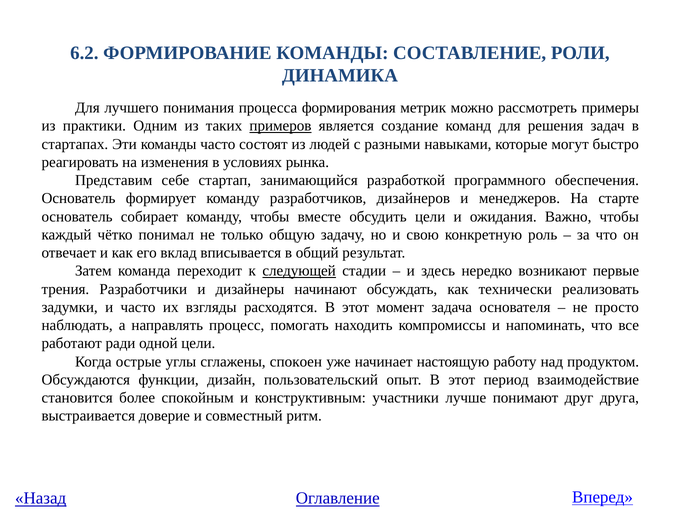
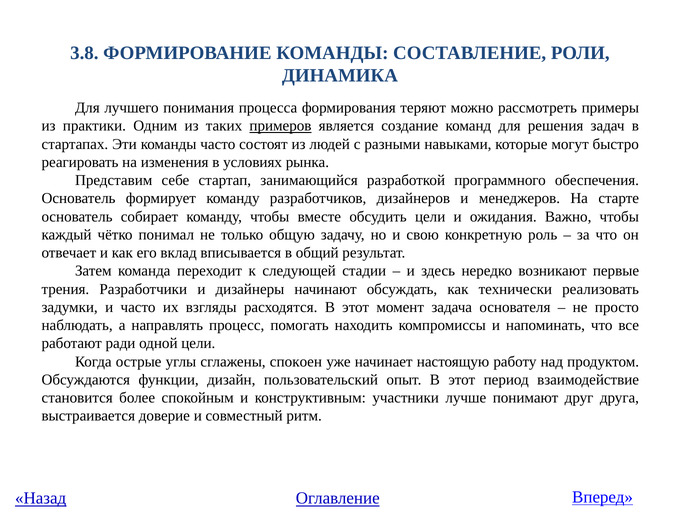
6.2: 6.2 -> 3.8 (84, 53)
метрик: метрик -> теряют (423, 108)
следующей underline: present -> none (299, 271)
